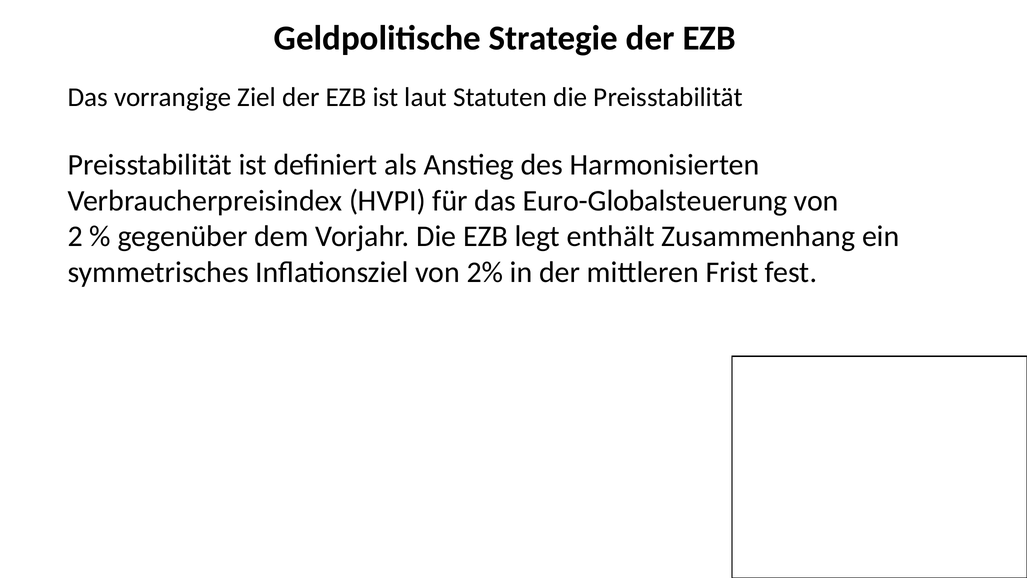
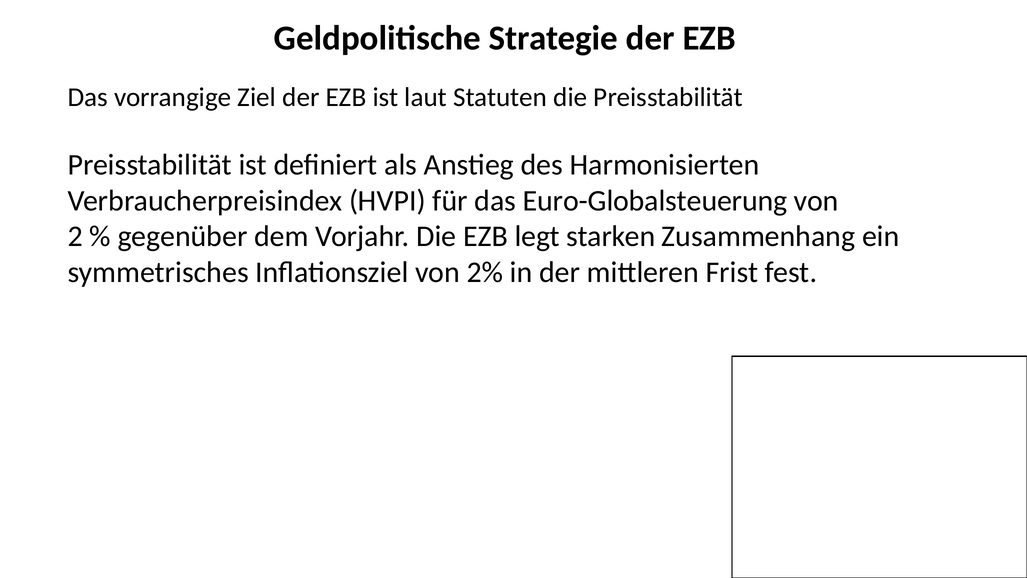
enthält: enthält -> starken (611, 236)
